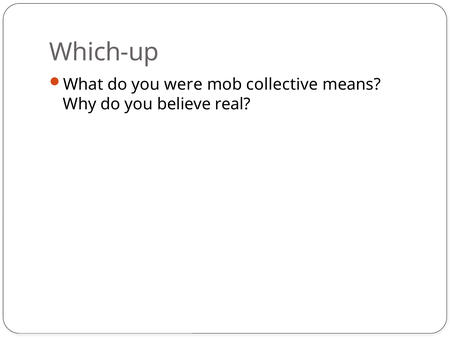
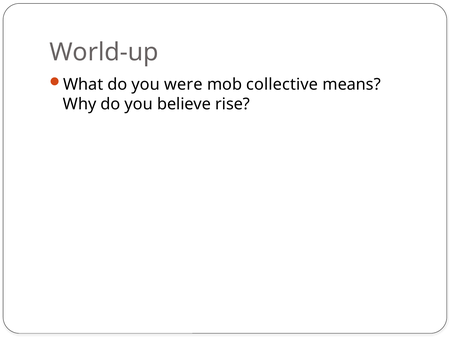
Which-up: Which-up -> World-up (104, 52)
real: real -> rise (233, 104)
